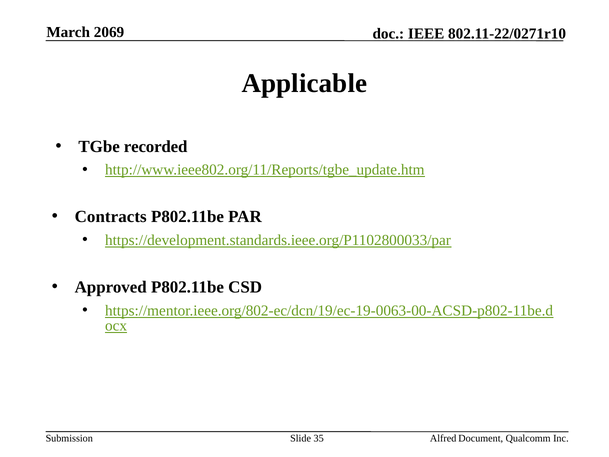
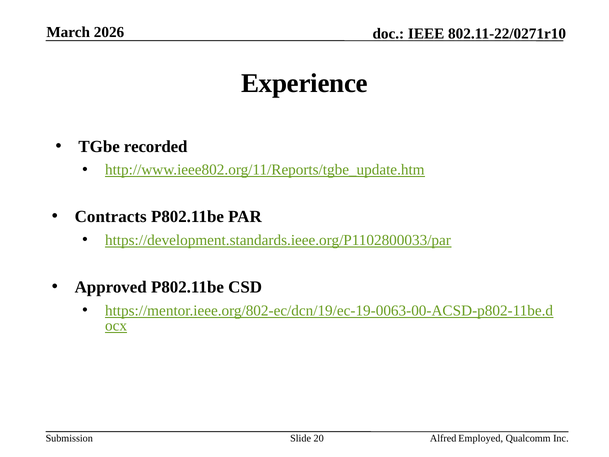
2069: 2069 -> 2026 (109, 32)
Applicable: Applicable -> Experience (305, 83)
35: 35 -> 20 (319, 438)
Document: Document -> Employed (481, 438)
